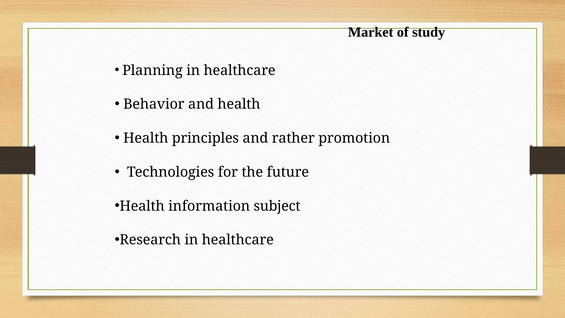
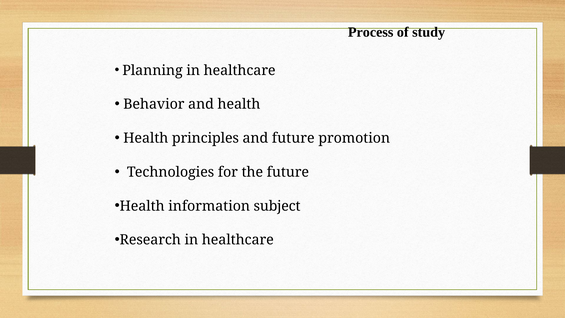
Market: Market -> Process (371, 32)
and rather: rather -> future (293, 138)
